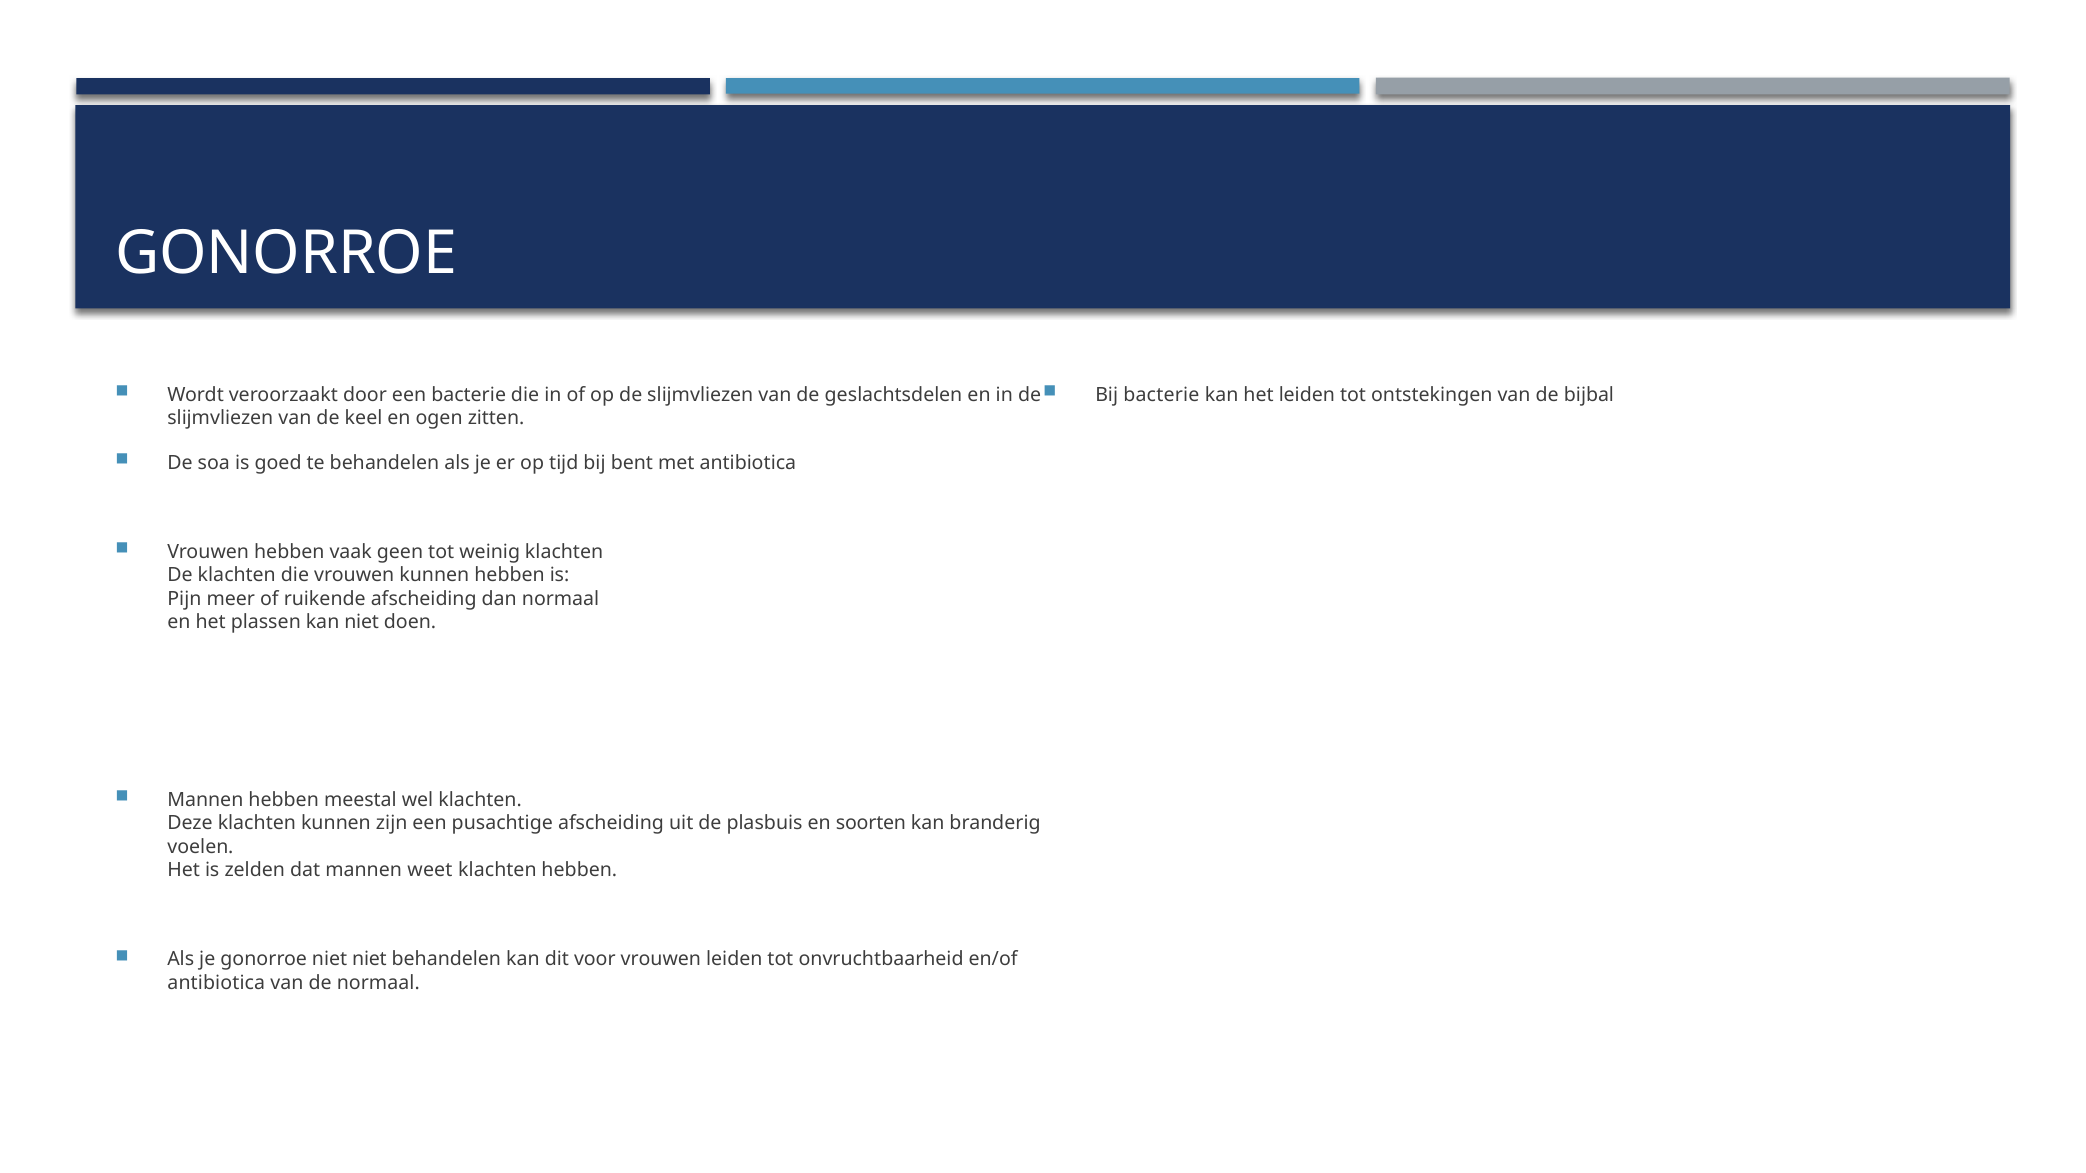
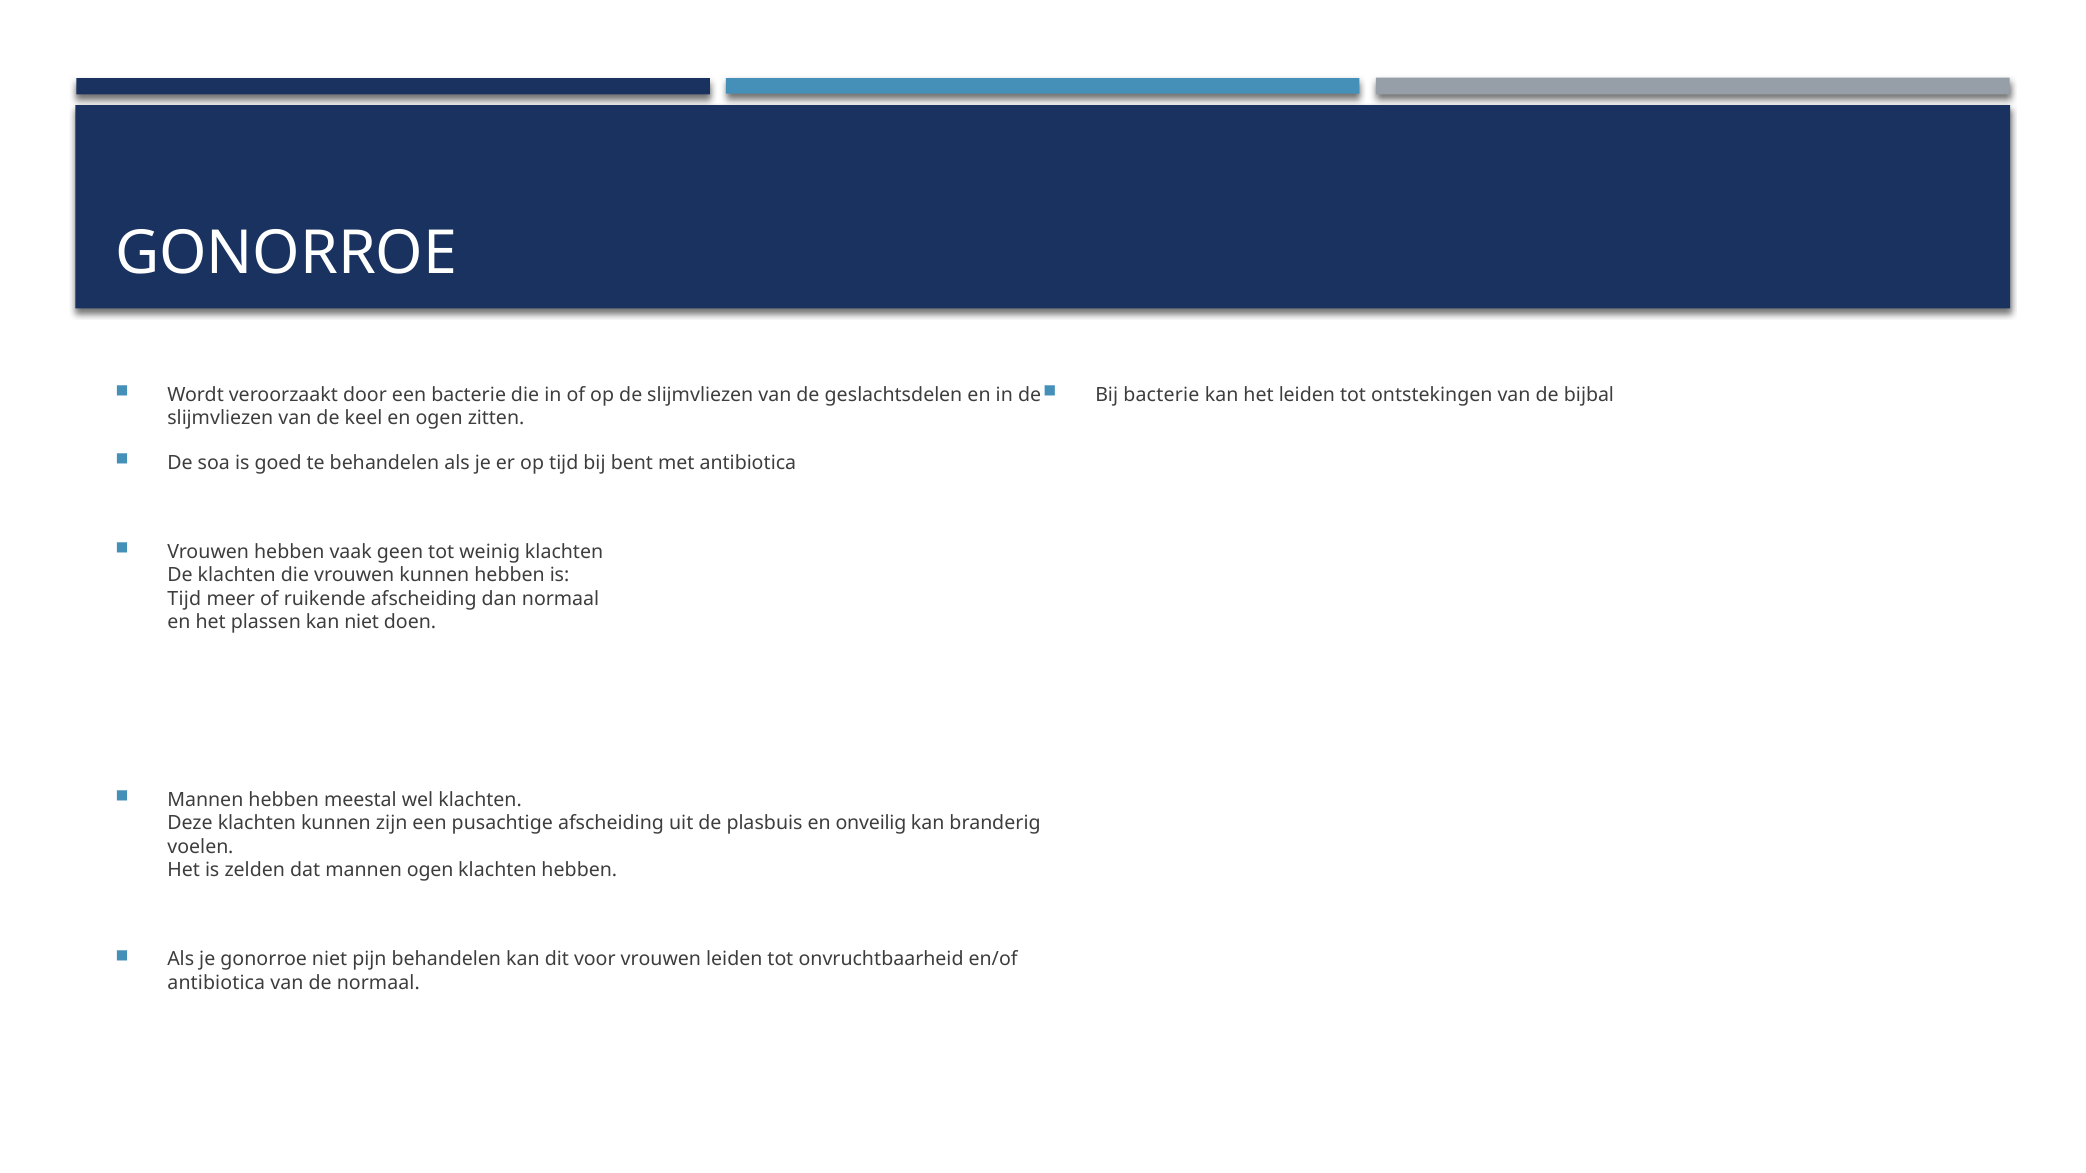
Pijn: Pijn -> Tijd (184, 599)
soorten: soorten -> onveilig (871, 824)
mannen weet: weet -> ogen (430, 871)
niet niet: niet -> pijn (369, 960)
